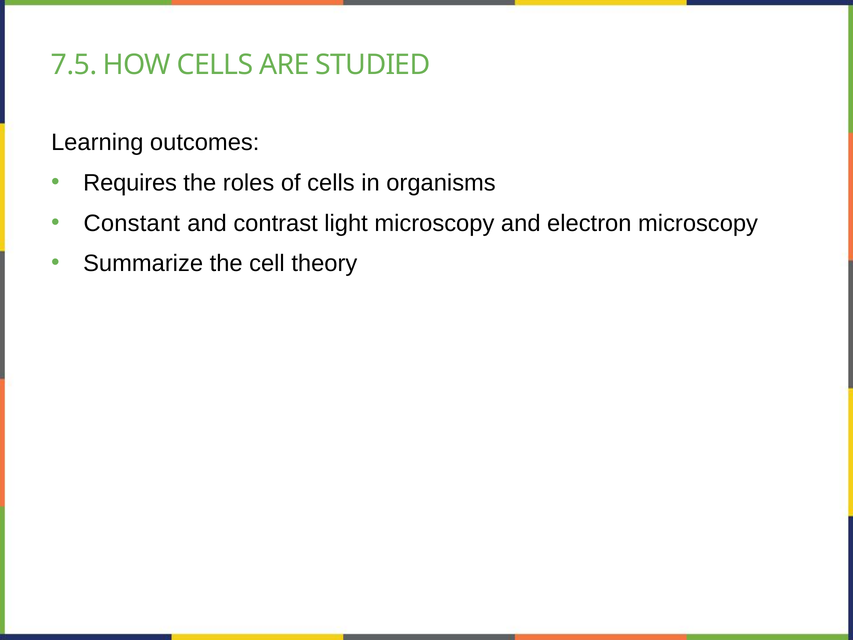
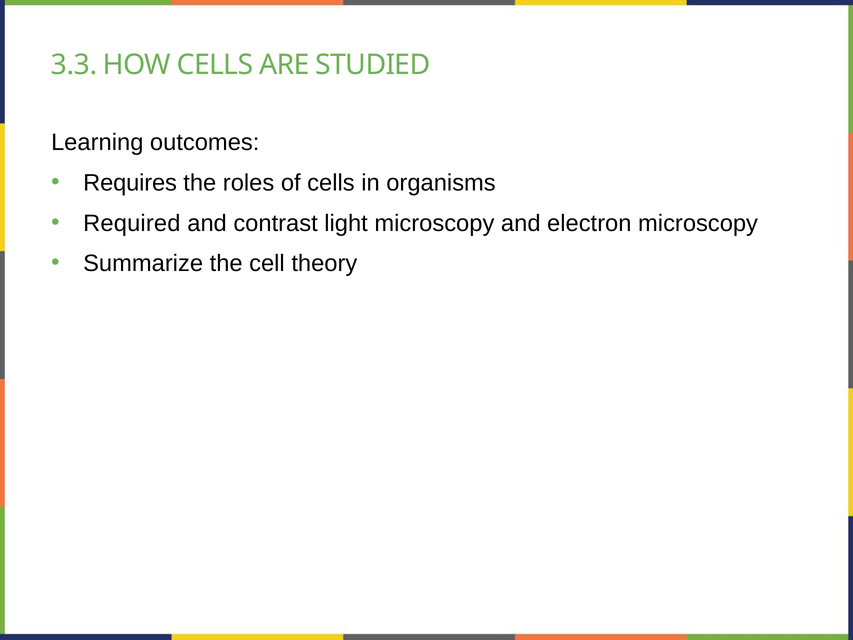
7.5: 7.5 -> 3.3 (74, 65)
Constant: Constant -> Required (132, 223)
